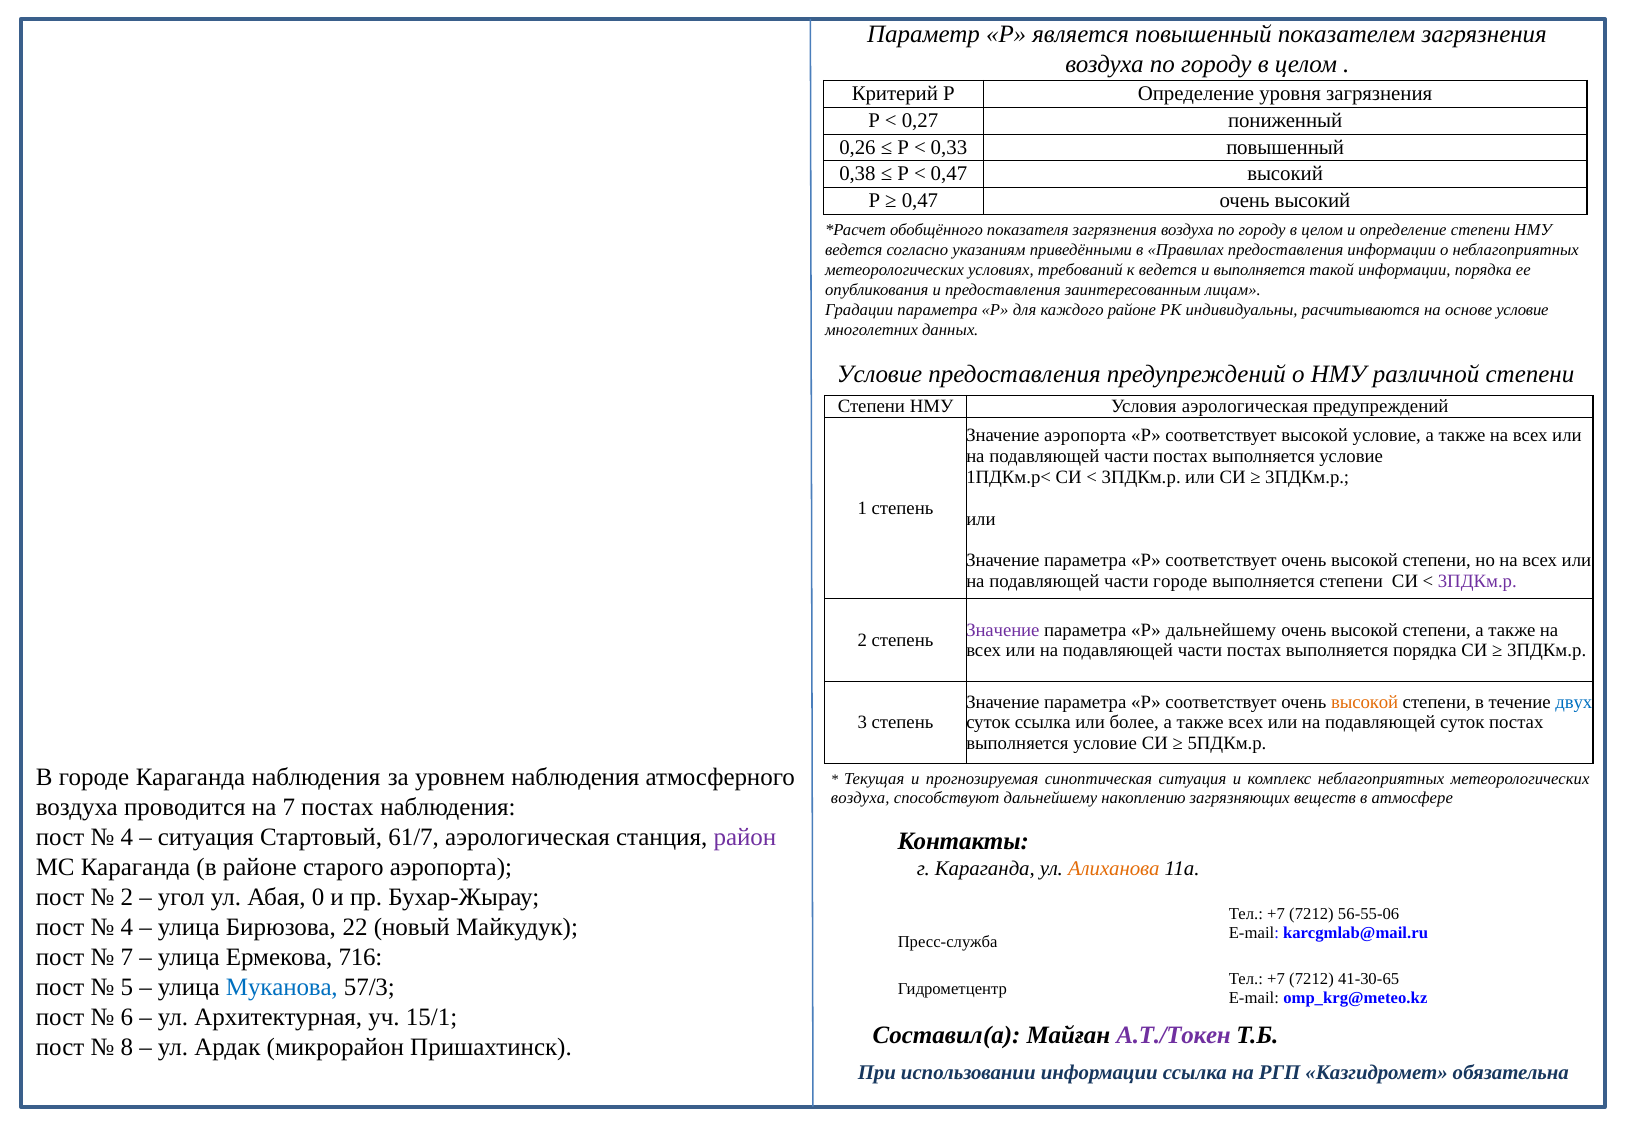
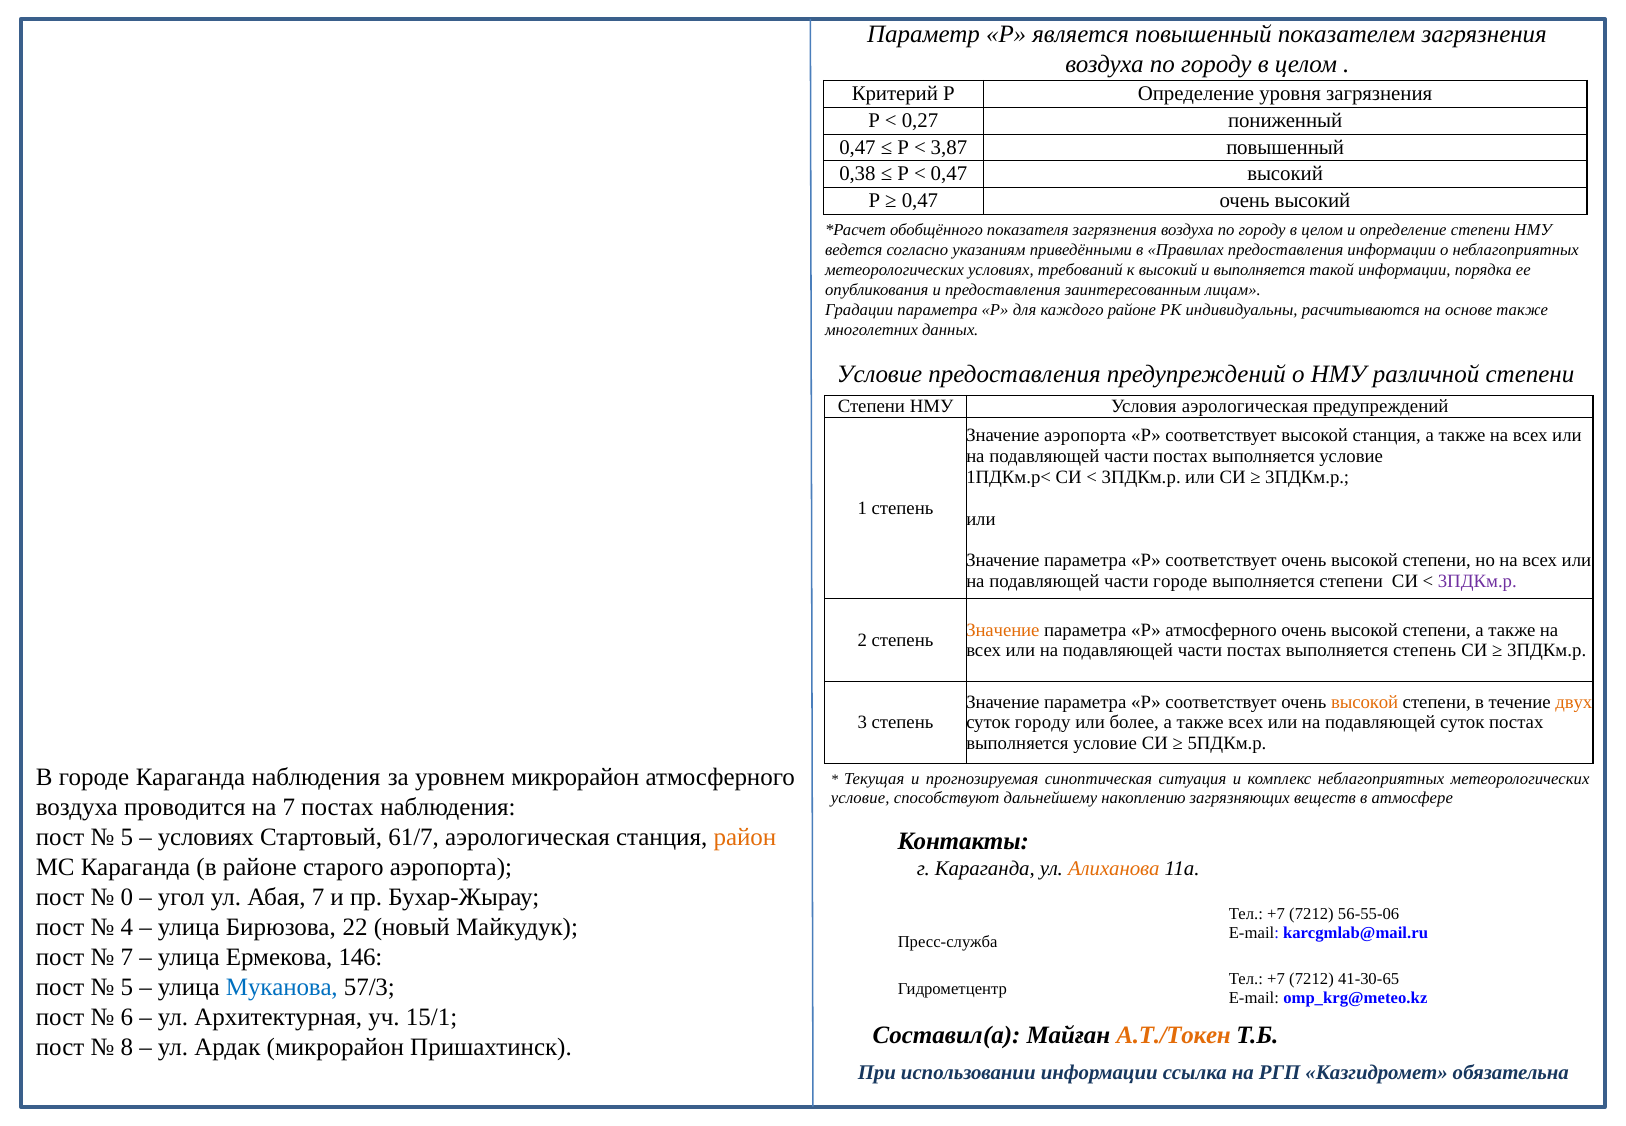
0,26: 0,26 -> 0,47 (857, 147)
0,33: 0,33 -> 3,87 (949, 147)
к ведется: ведется -> высокий (1168, 270)
основе условие: условие -> также (1522, 310)
высокой условие: условие -> станция (1387, 436)
Значение colour: purple -> orange (1003, 630)
Р дальнейшему: дальнейшему -> атмосферного (1221, 630)
выполняется порядка: порядка -> степень (1425, 651)
двух colour: blue -> orange (1574, 702)
суток ссылка: ссылка -> городу (1043, 722)
уровнем наблюдения: наблюдения -> микрорайон (575, 777)
воздуха: воздуха -> условие (860, 798)
4: 4 -> 5 (127, 837)
ситуация: ситуация -> условиях (206, 837)
район colour: purple -> orange (745, 837)
2: 2 -> 0 (127, 897)
Абая 0: 0 -> 7 (318, 897)
716: 716 -> 146 (360, 957)
А.Т./Токен colour: purple -> orange (1174, 1035)
